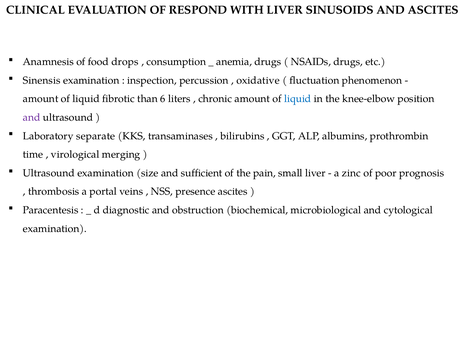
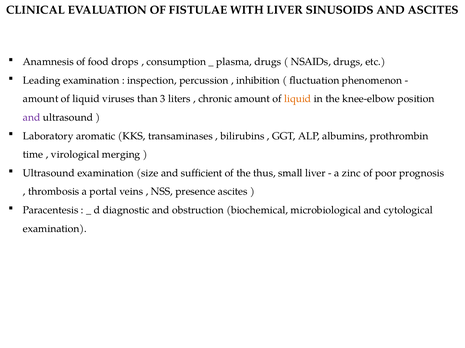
RESPOND: RESPOND -> FISTULAE (198, 10)
anemia: anemia -> plasma (234, 62)
Sinensis: Sinensis -> Leading (42, 81)
oxidative: oxidative -> inhibition (258, 81)
fibrotic: fibrotic -> viruses (118, 99)
6: 6 -> 3 (163, 99)
liquid colour: blue -> orange (298, 99)
separate: separate -> aromatic (96, 136)
pain: pain -> thus (264, 173)
